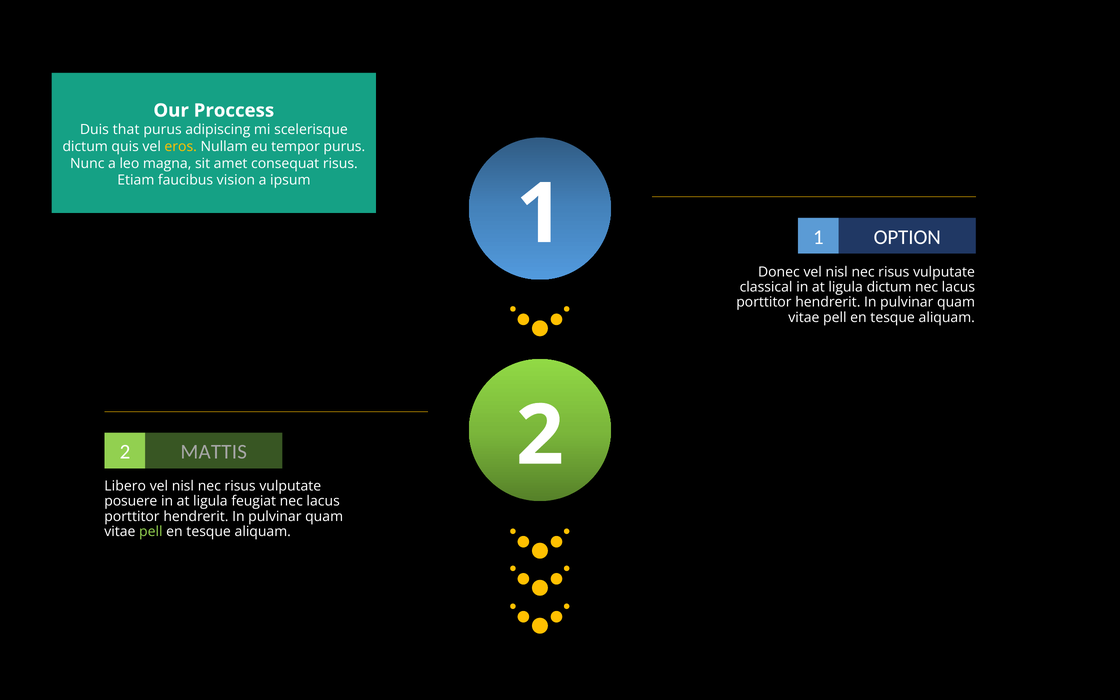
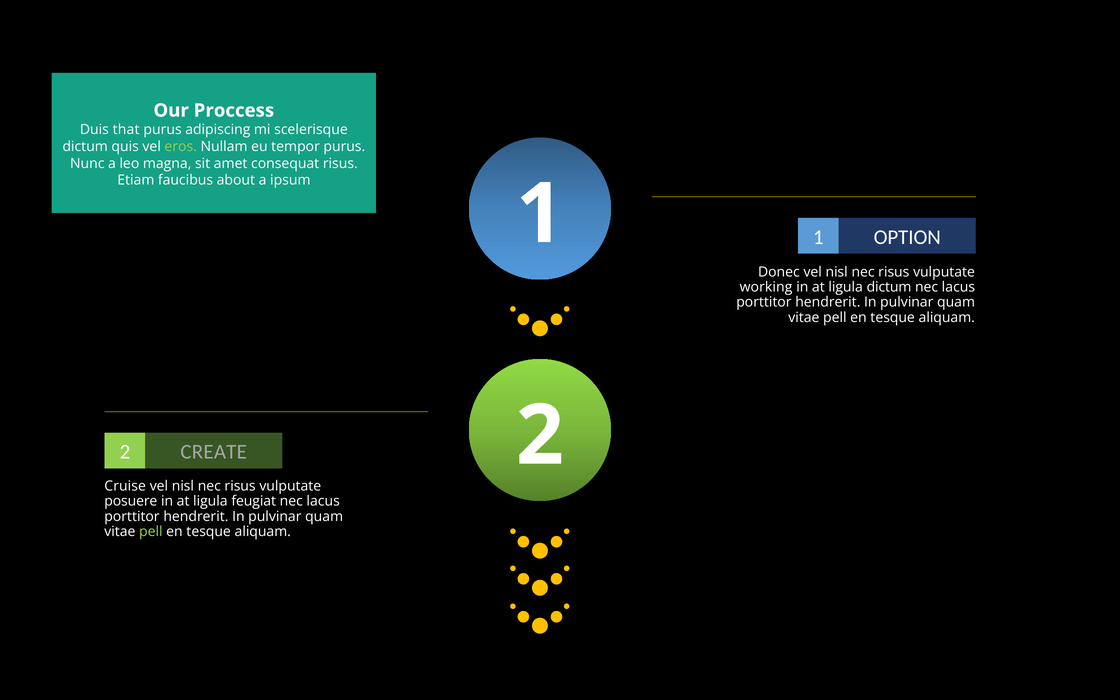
eros colour: yellow -> light green (181, 147)
vision: vision -> about (236, 180)
classical: classical -> working (766, 287)
MATTIS: MATTIS -> CREATE (214, 452)
Libero: Libero -> Cruise (125, 486)
